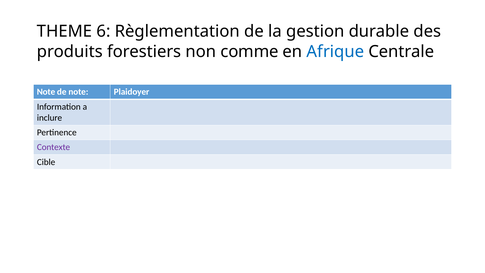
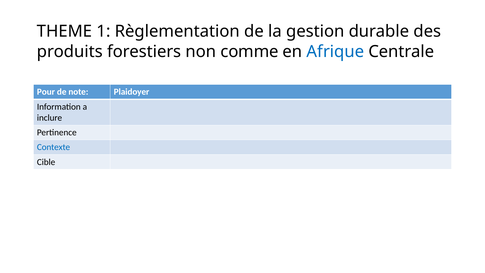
6: 6 -> 1 (103, 31)
Note: Note -> Pour (46, 92)
Contexte colour: purple -> blue (54, 147)
